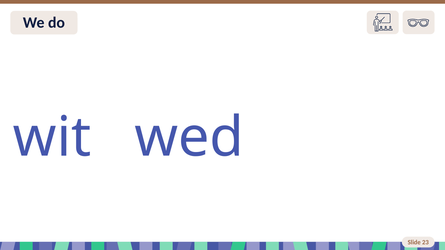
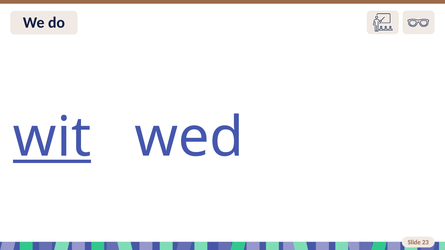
wit underline: none -> present (52, 138)
